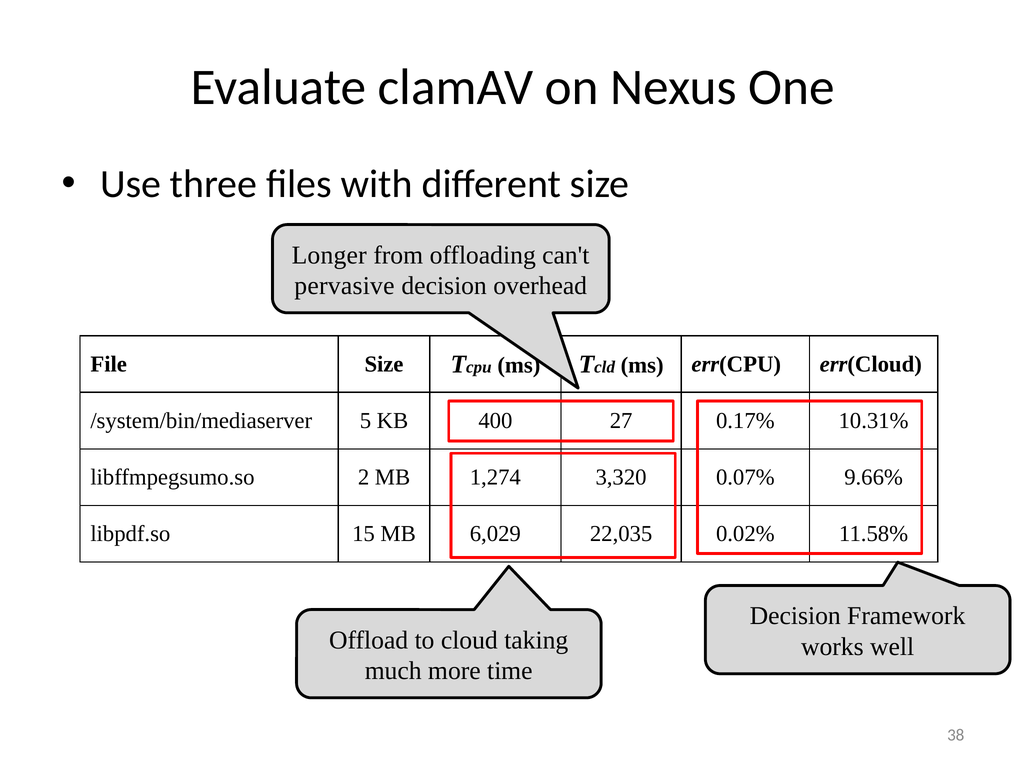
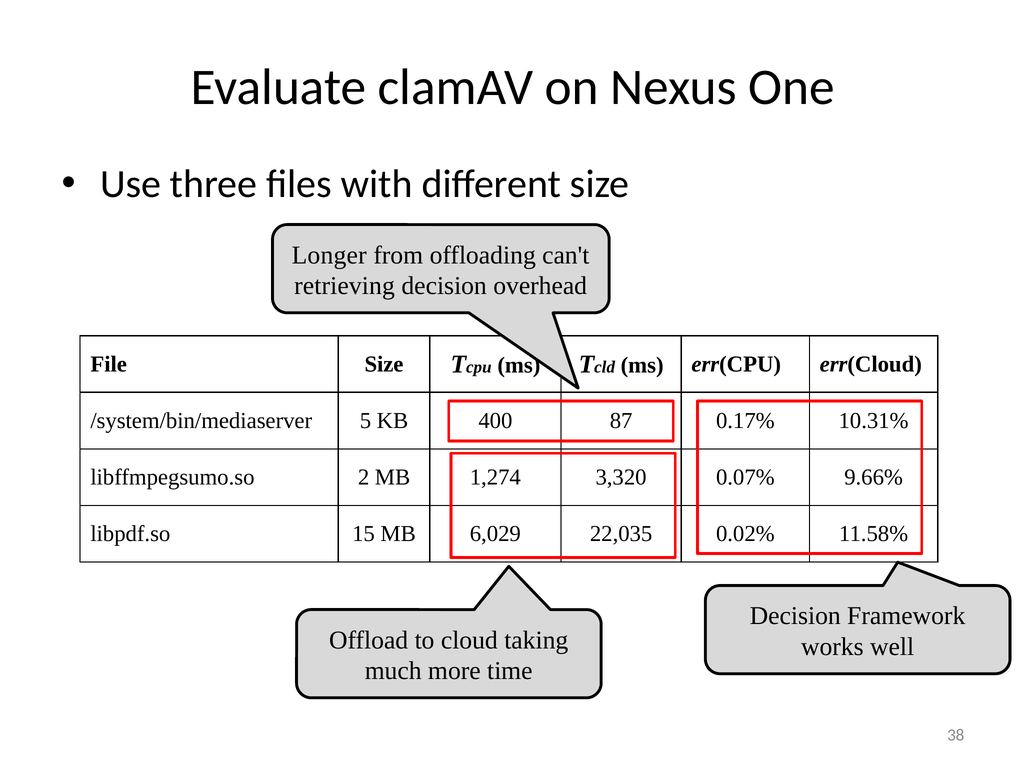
pervasive: pervasive -> retrieving (345, 286)
27: 27 -> 87 (621, 420)
